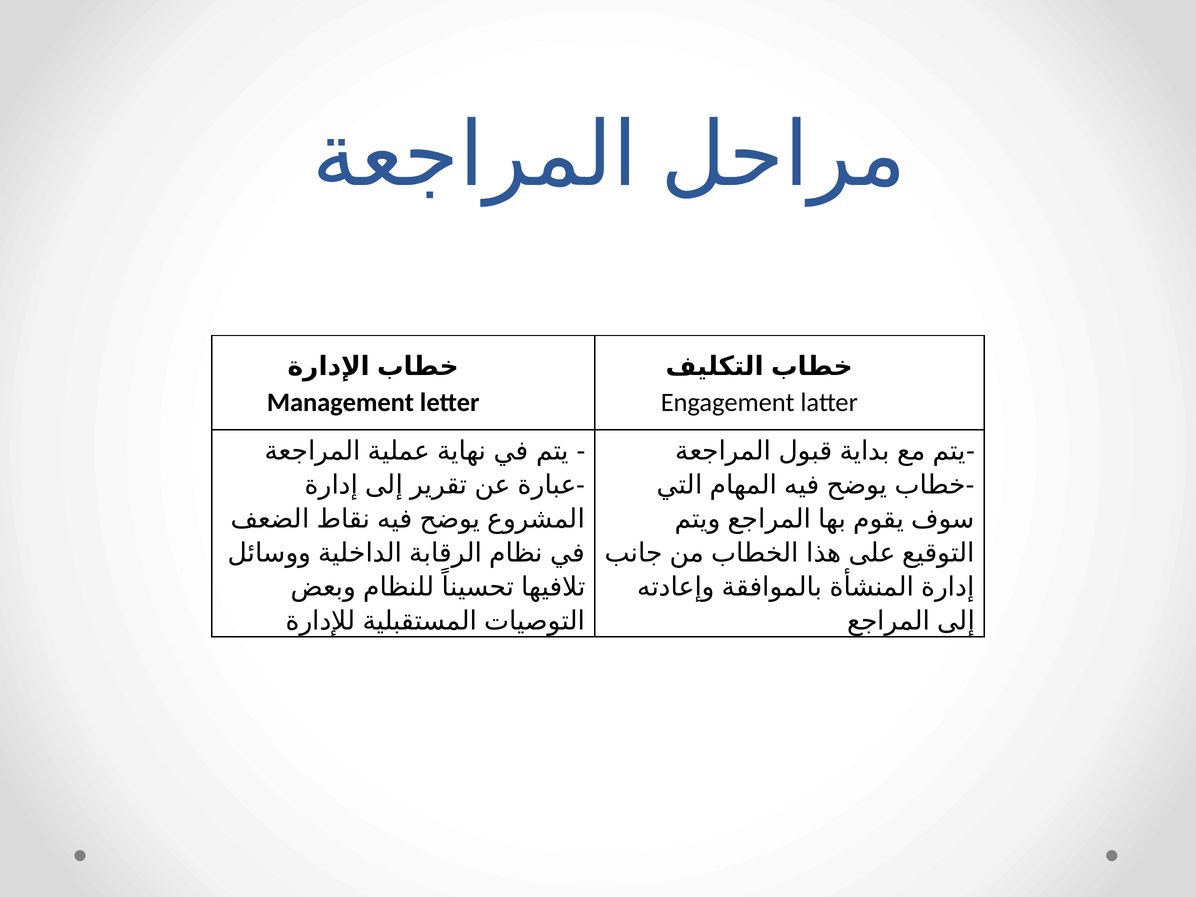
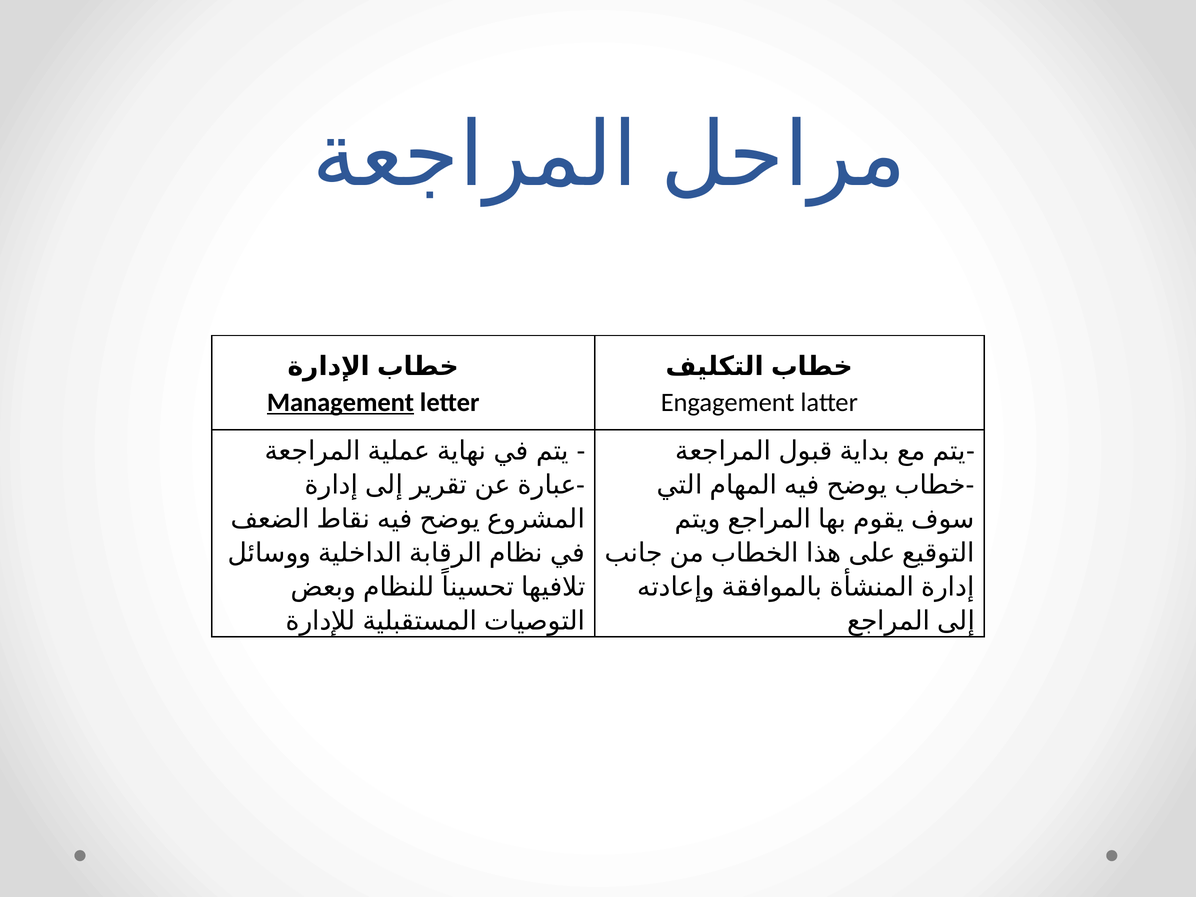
Management underline: none -> present (340, 402)
